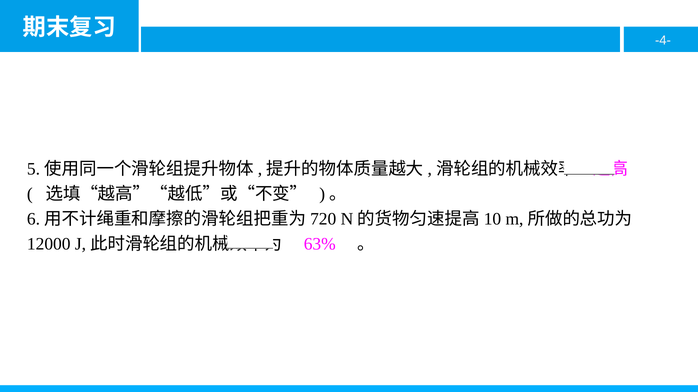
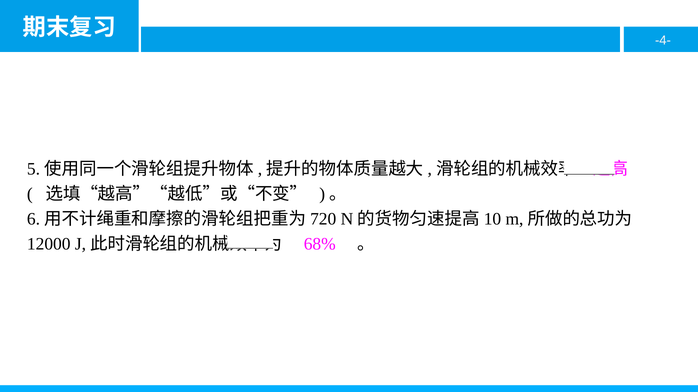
63%: 63% -> 68% (320, 245)
